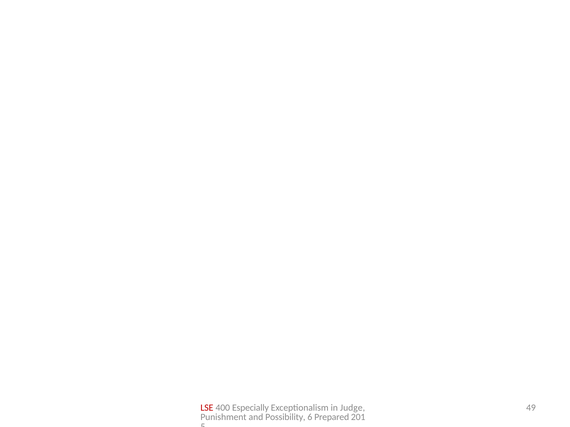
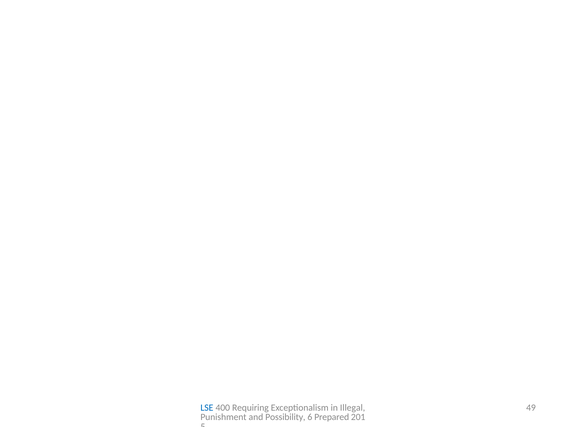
LSE colour: red -> blue (207, 408)
Especially: Especially -> Requiring (250, 408)
Judge: Judge -> Illegal (353, 408)
